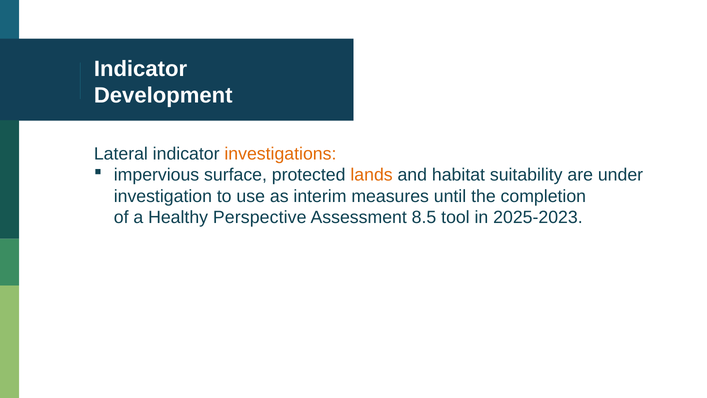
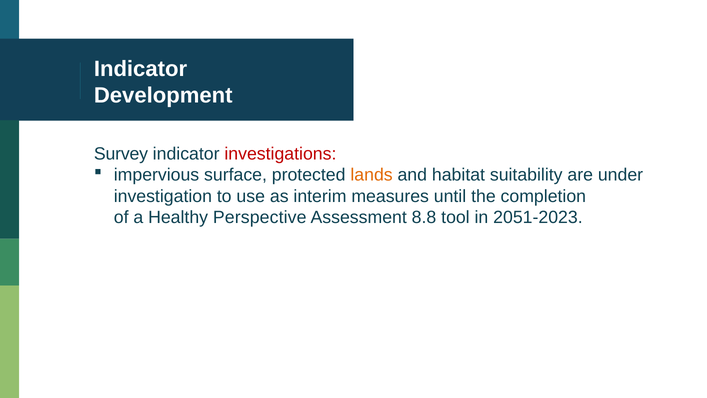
Lateral: Lateral -> Survey (121, 154)
investigations colour: orange -> red (280, 154)
8.5: 8.5 -> 8.8 (424, 217)
2025-2023: 2025-2023 -> 2051-2023 (538, 217)
